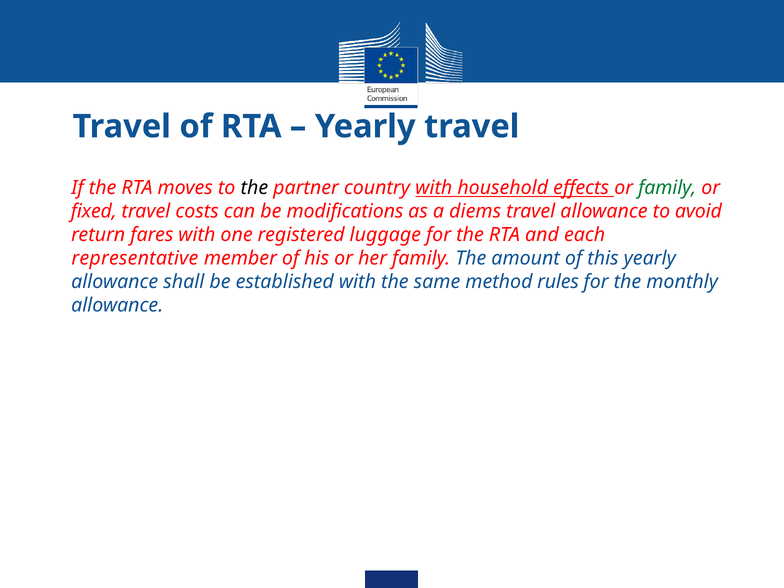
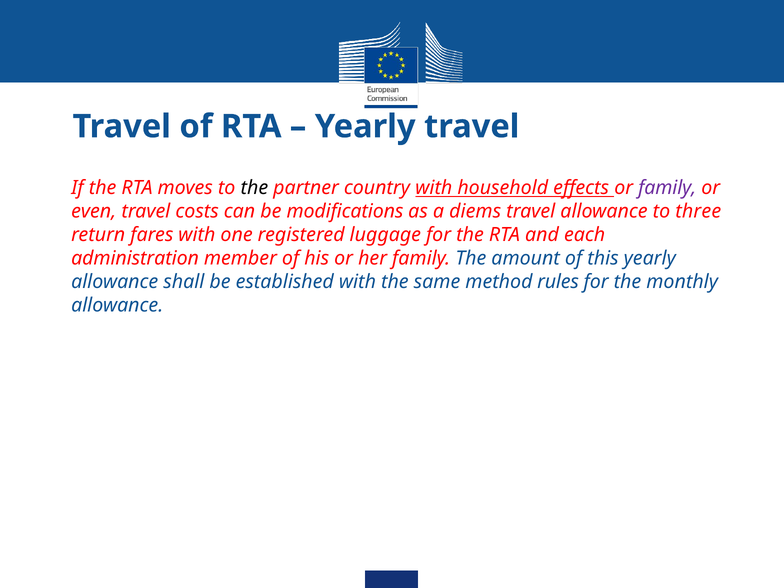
family colour: green -> purple (667, 188)
fixed: fixed -> even (94, 211)
avoid: avoid -> three (698, 211)
representative: representative -> administration (135, 258)
